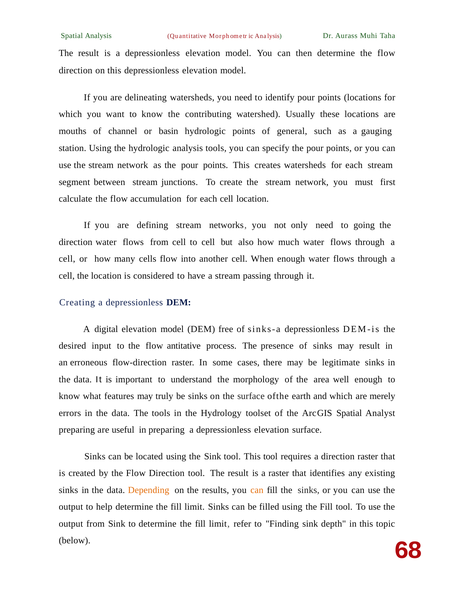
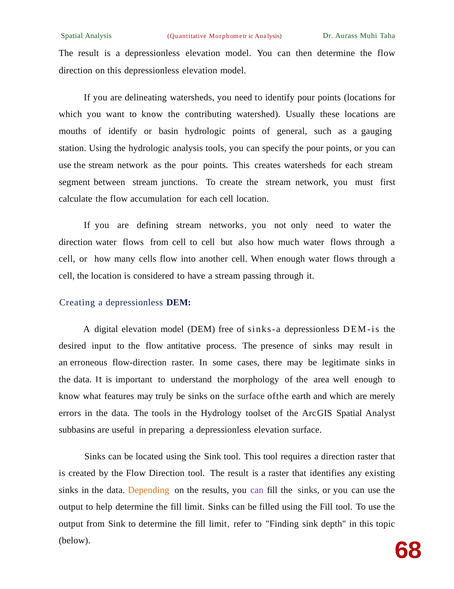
of channel: channel -> identify (123, 131)
to going: going -> water (364, 225)
preparing: preparing -> subbasins (77, 429)
can colour: orange -> purple (257, 489)
